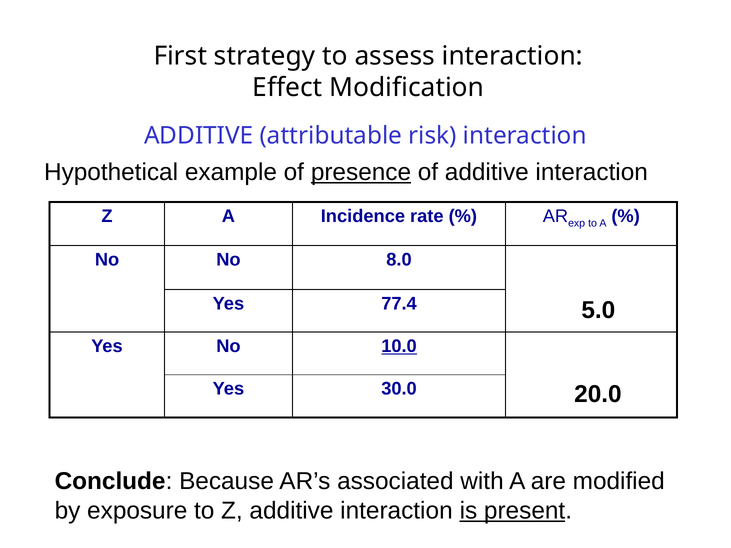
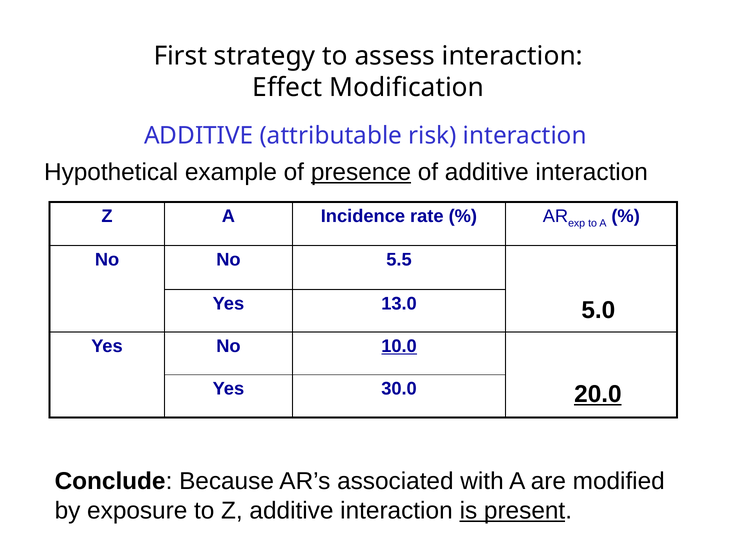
8.0: 8.0 -> 5.5 (399, 260)
77.4: 77.4 -> 13.0 (399, 304)
20.0 underline: none -> present (598, 395)
